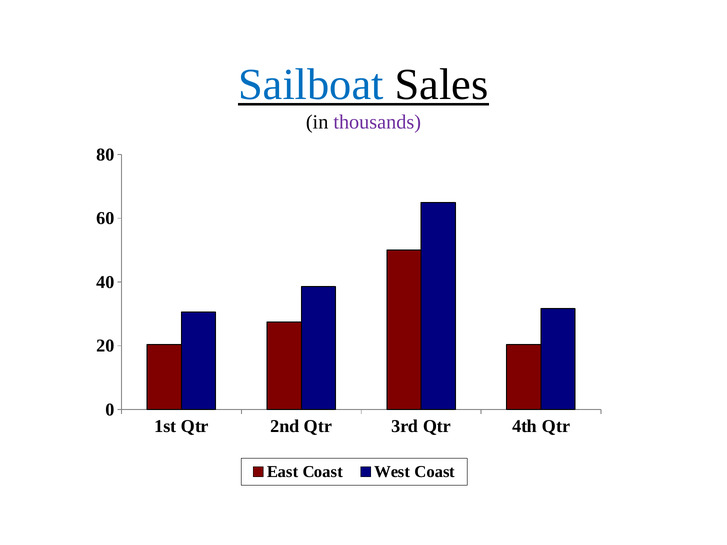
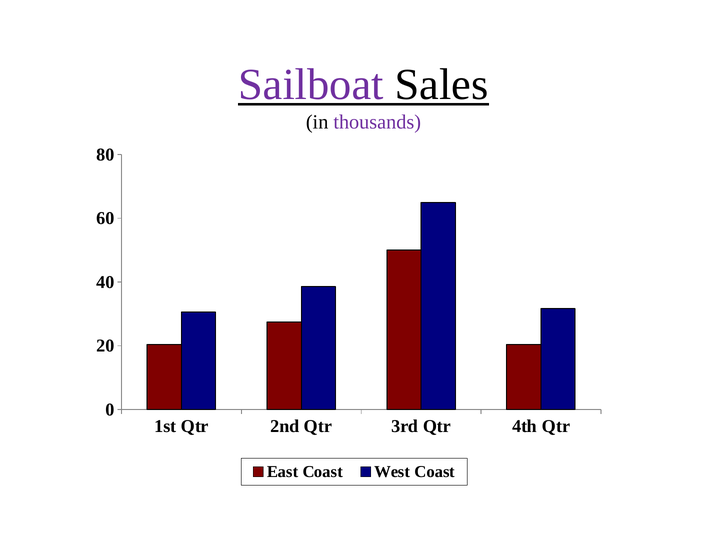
Sailboat colour: blue -> purple (311, 85)
